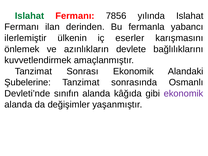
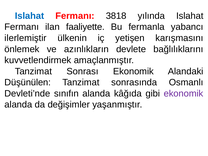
Islahat colour: green -> blue (30, 16)
7856: 7856 -> 3818 (116, 16)
derinden: derinden -> faaliyette (85, 27)
eserler: eserler -> yetişen (130, 38)
Şubelerine: Şubelerine -> Düşünülen (28, 82)
